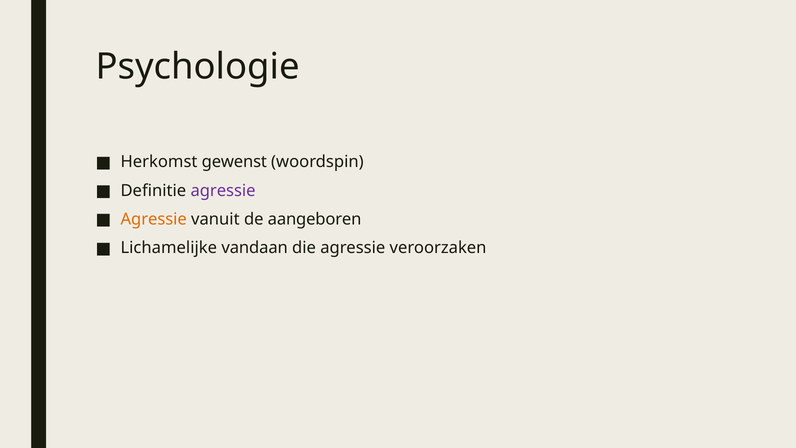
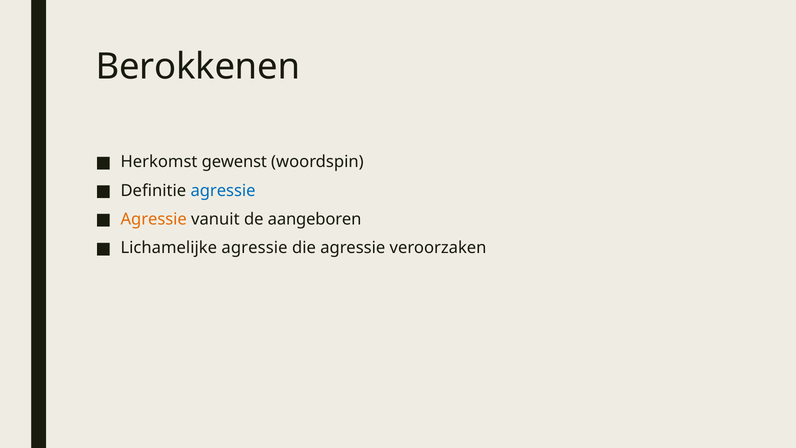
Psychologie: Psychologie -> Berokkenen (198, 67)
agressie colour: purple -> blue (223, 190)
Lichamelijke vandaan: vandaan -> agressie (255, 248)
